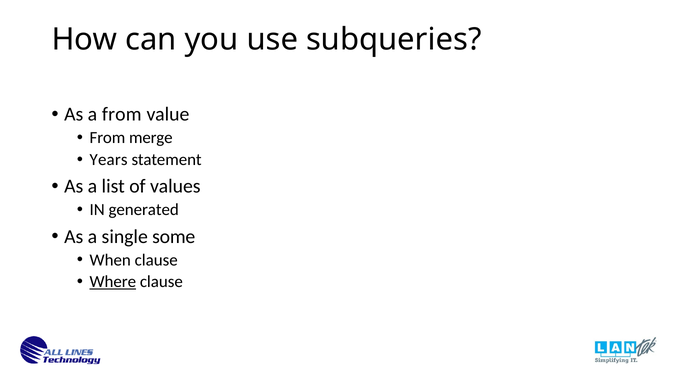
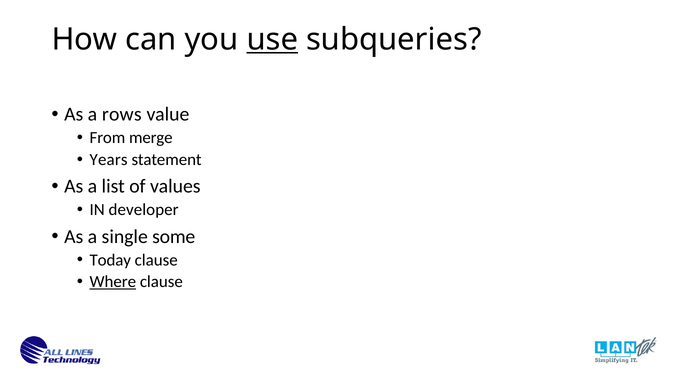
use underline: none -> present (272, 39)
a from: from -> rows (122, 114)
generated: generated -> developer (144, 210)
When: When -> Today (110, 260)
